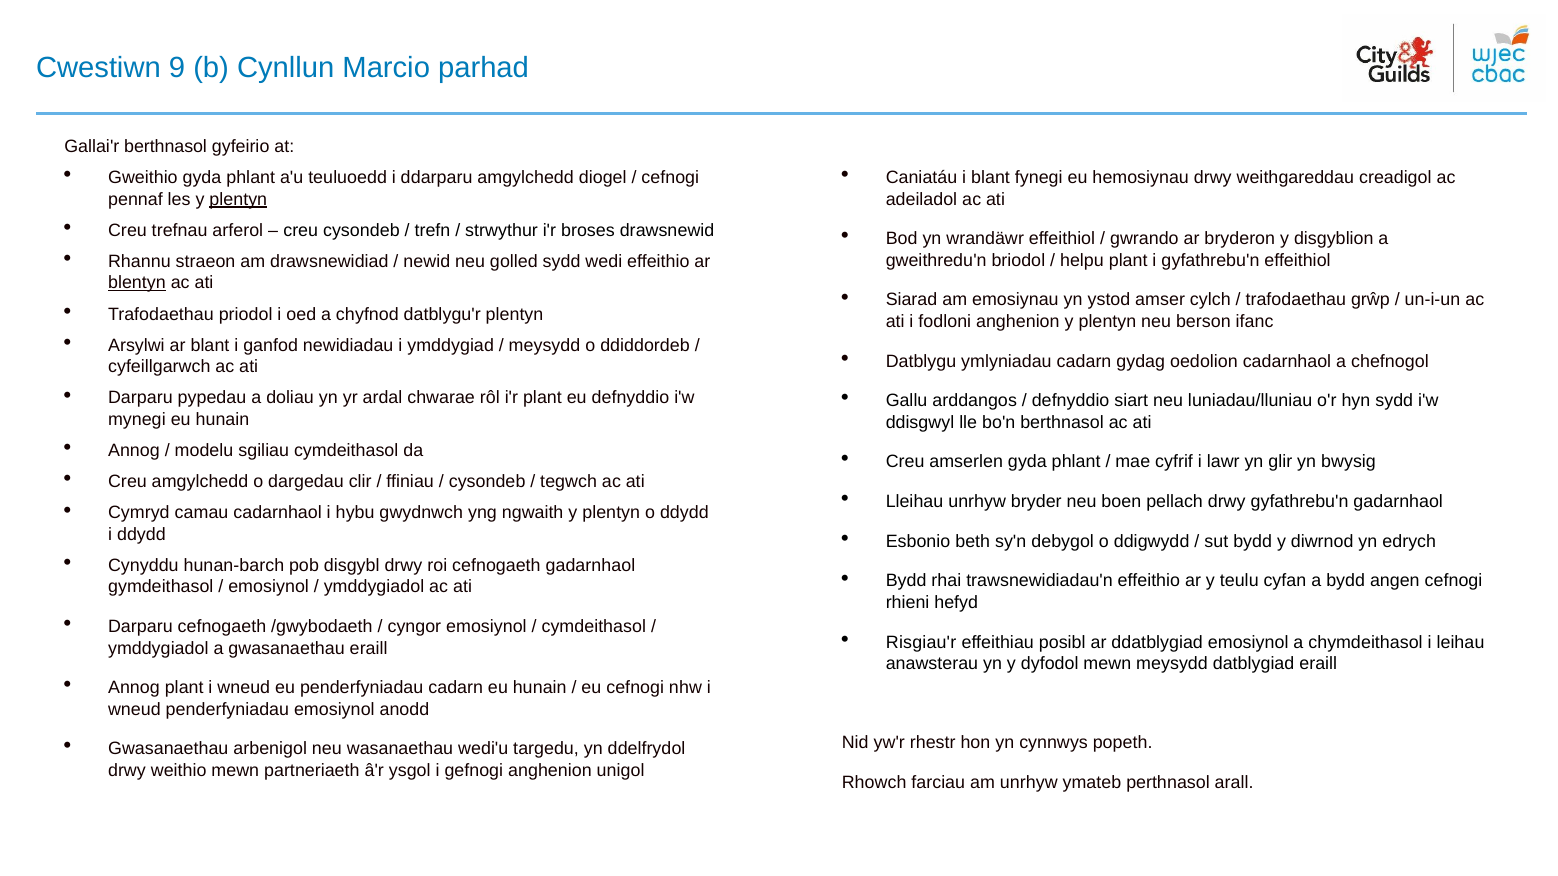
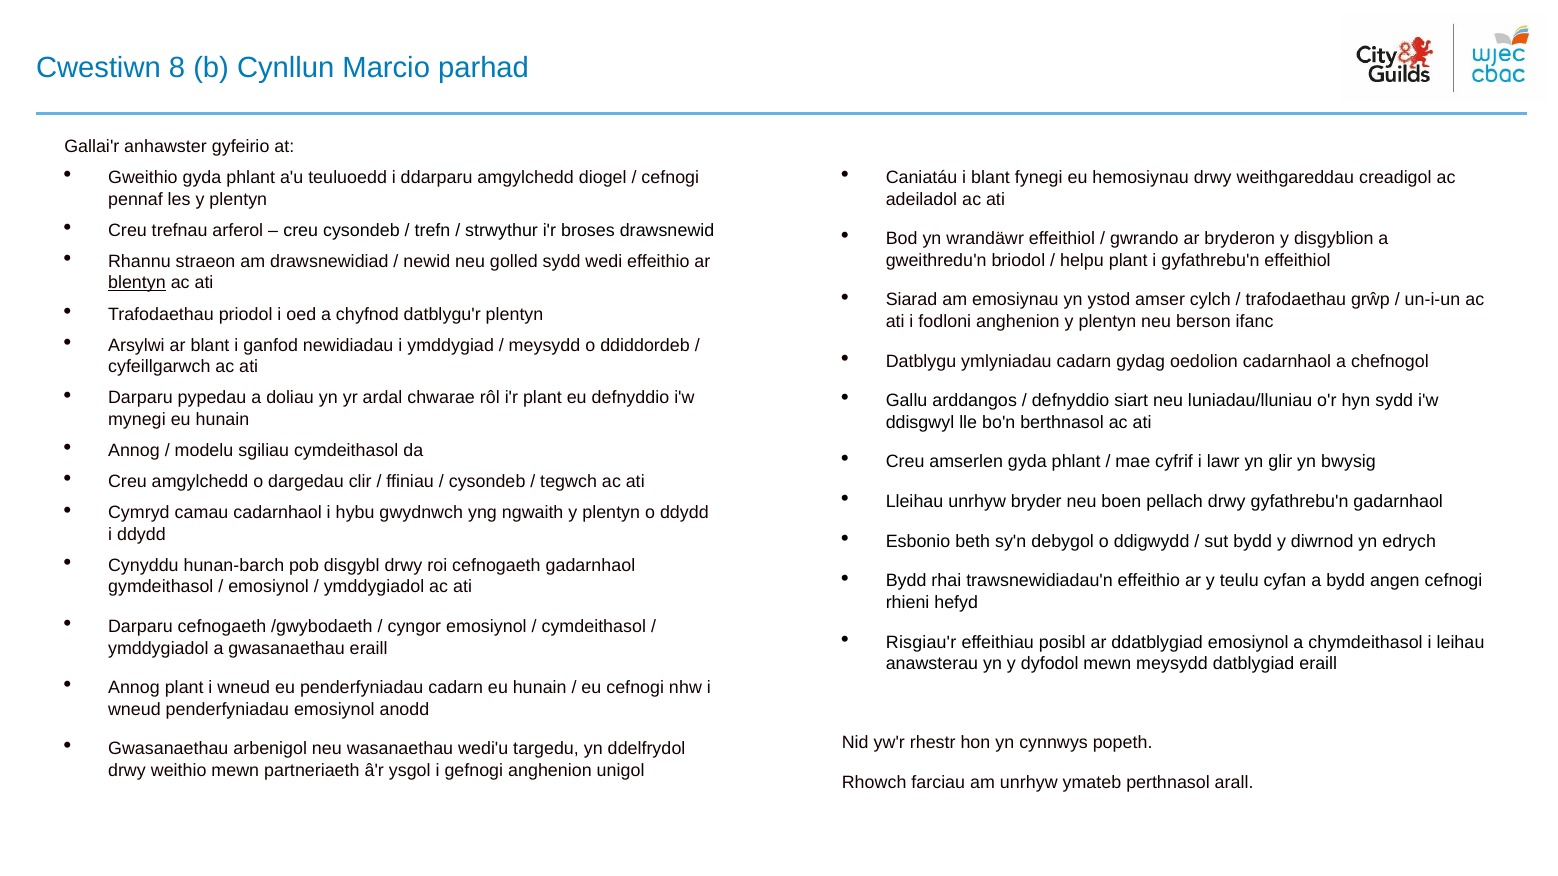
9: 9 -> 8 (177, 68)
Gallai'r berthnasol: berthnasol -> anhawster (166, 147)
plentyn underline: present -> none (238, 199)
